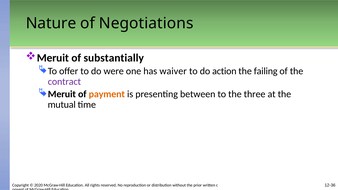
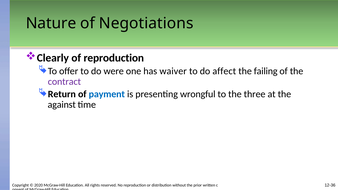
Meruit: Meruit -> Clearly (53, 58)
of substantially: substantially -> reproduction (114, 58)
action: action -> affect (224, 71)
Meruit: Meruit -> Return (62, 94)
payment colour: orange -> blue (107, 94)
between: between -> wrongful (198, 94)
mutual: mutual -> against (62, 105)
